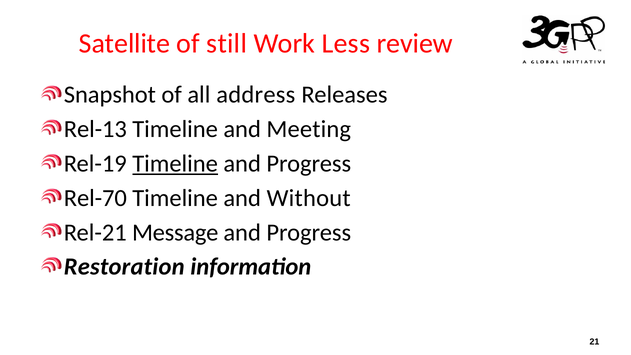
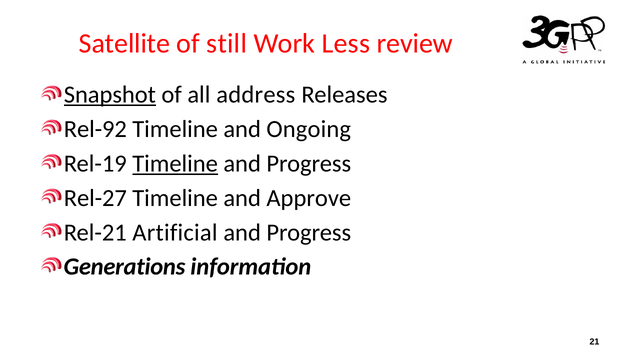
Snapshot underline: none -> present (110, 95)
Rel-13: Rel-13 -> Rel-92 (95, 129)
Meeting: Meeting -> Ongoing (309, 129)
Rel-70: Rel-70 -> Rel-27 (95, 198)
Without: Without -> Approve (309, 198)
Message: Message -> Artificial (175, 232)
Restoration: Restoration -> Generations (124, 267)
